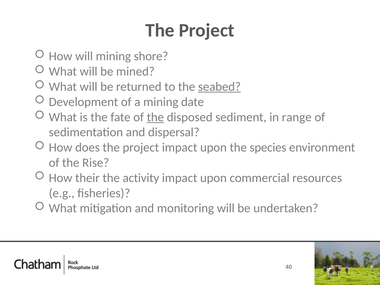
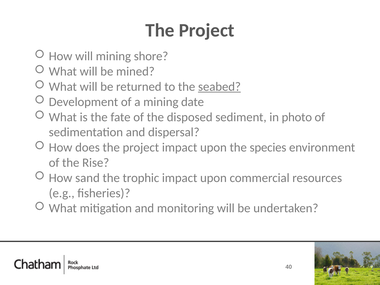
the underline: present -> none (155, 117)
range: range -> photo (297, 117)
their: their -> sand (87, 178)
activity: activity -> trophic (141, 178)
